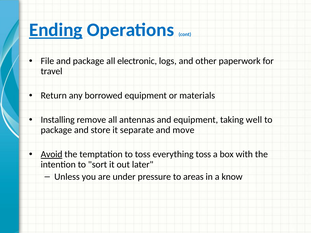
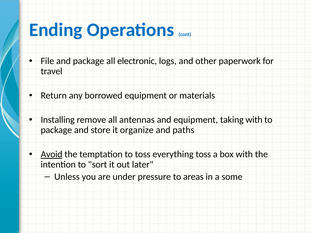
Ending underline: present -> none (56, 30)
taking well: well -> with (254, 120)
separate: separate -> organize (137, 130)
move: move -> paths (183, 130)
know: know -> some (232, 177)
